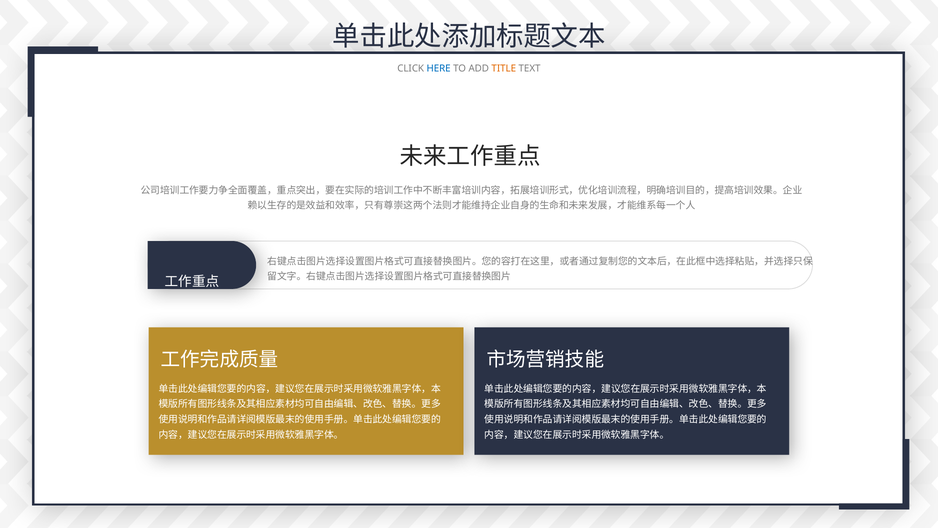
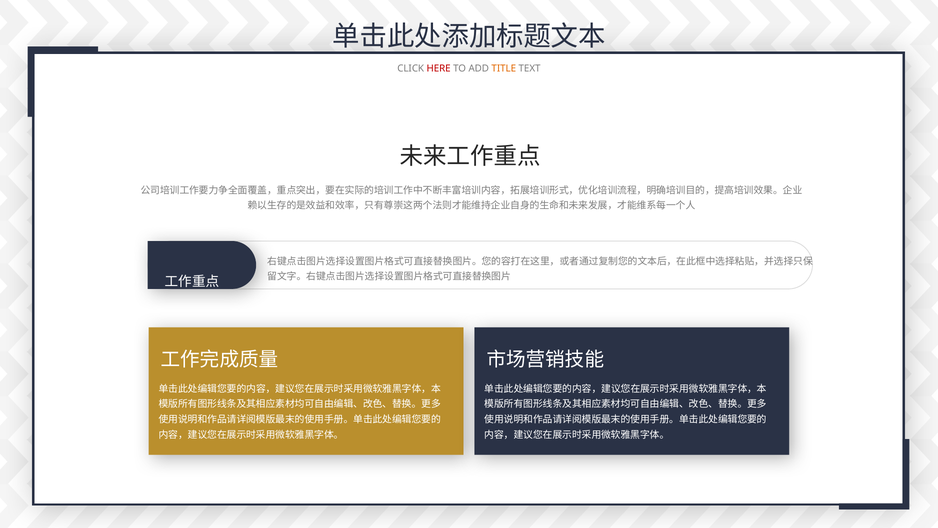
HERE colour: blue -> red (439, 69)
